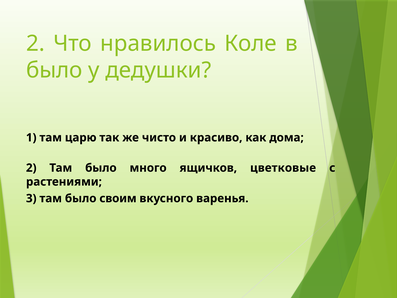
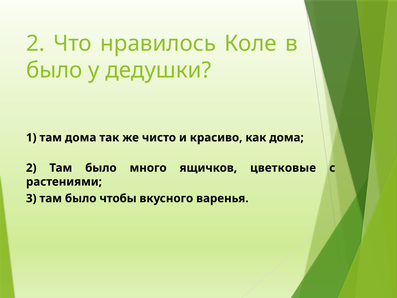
там царю: царю -> дома (81, 137)
своим: своим -> чтобы (118, 198)
